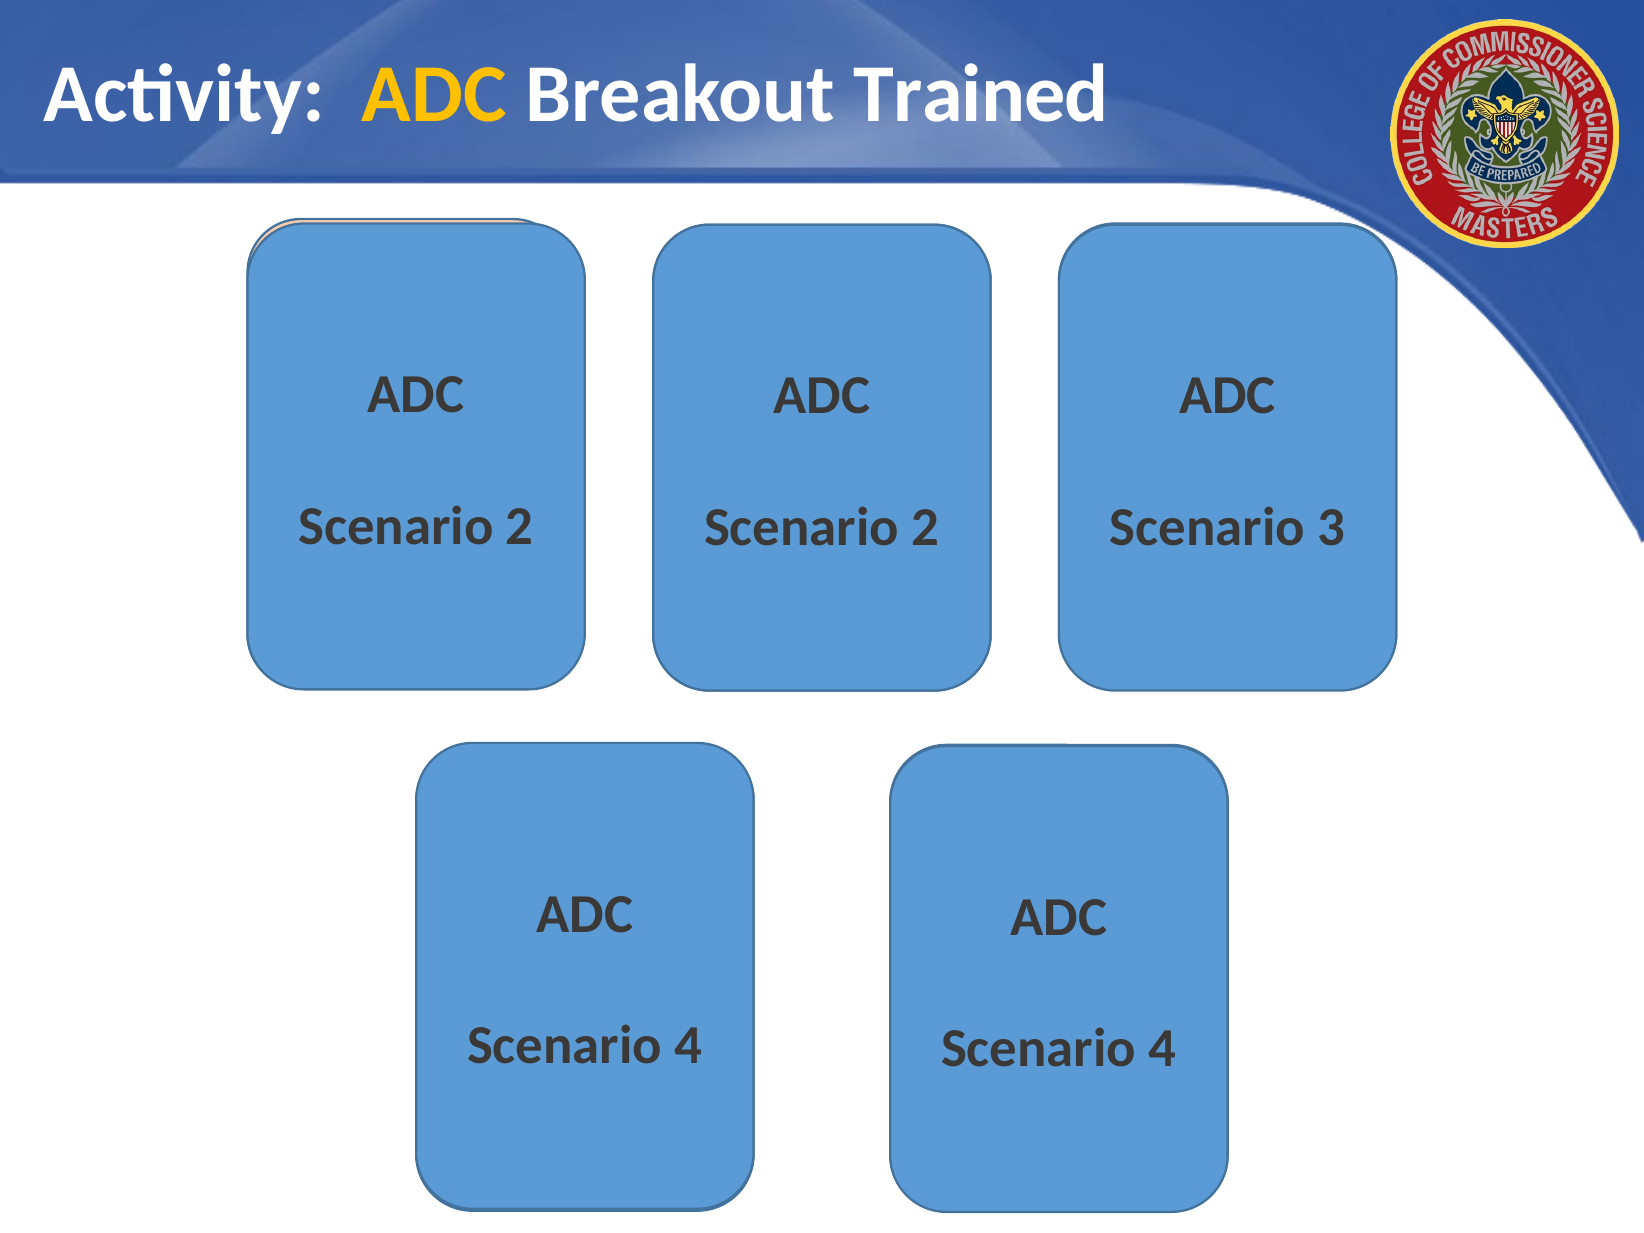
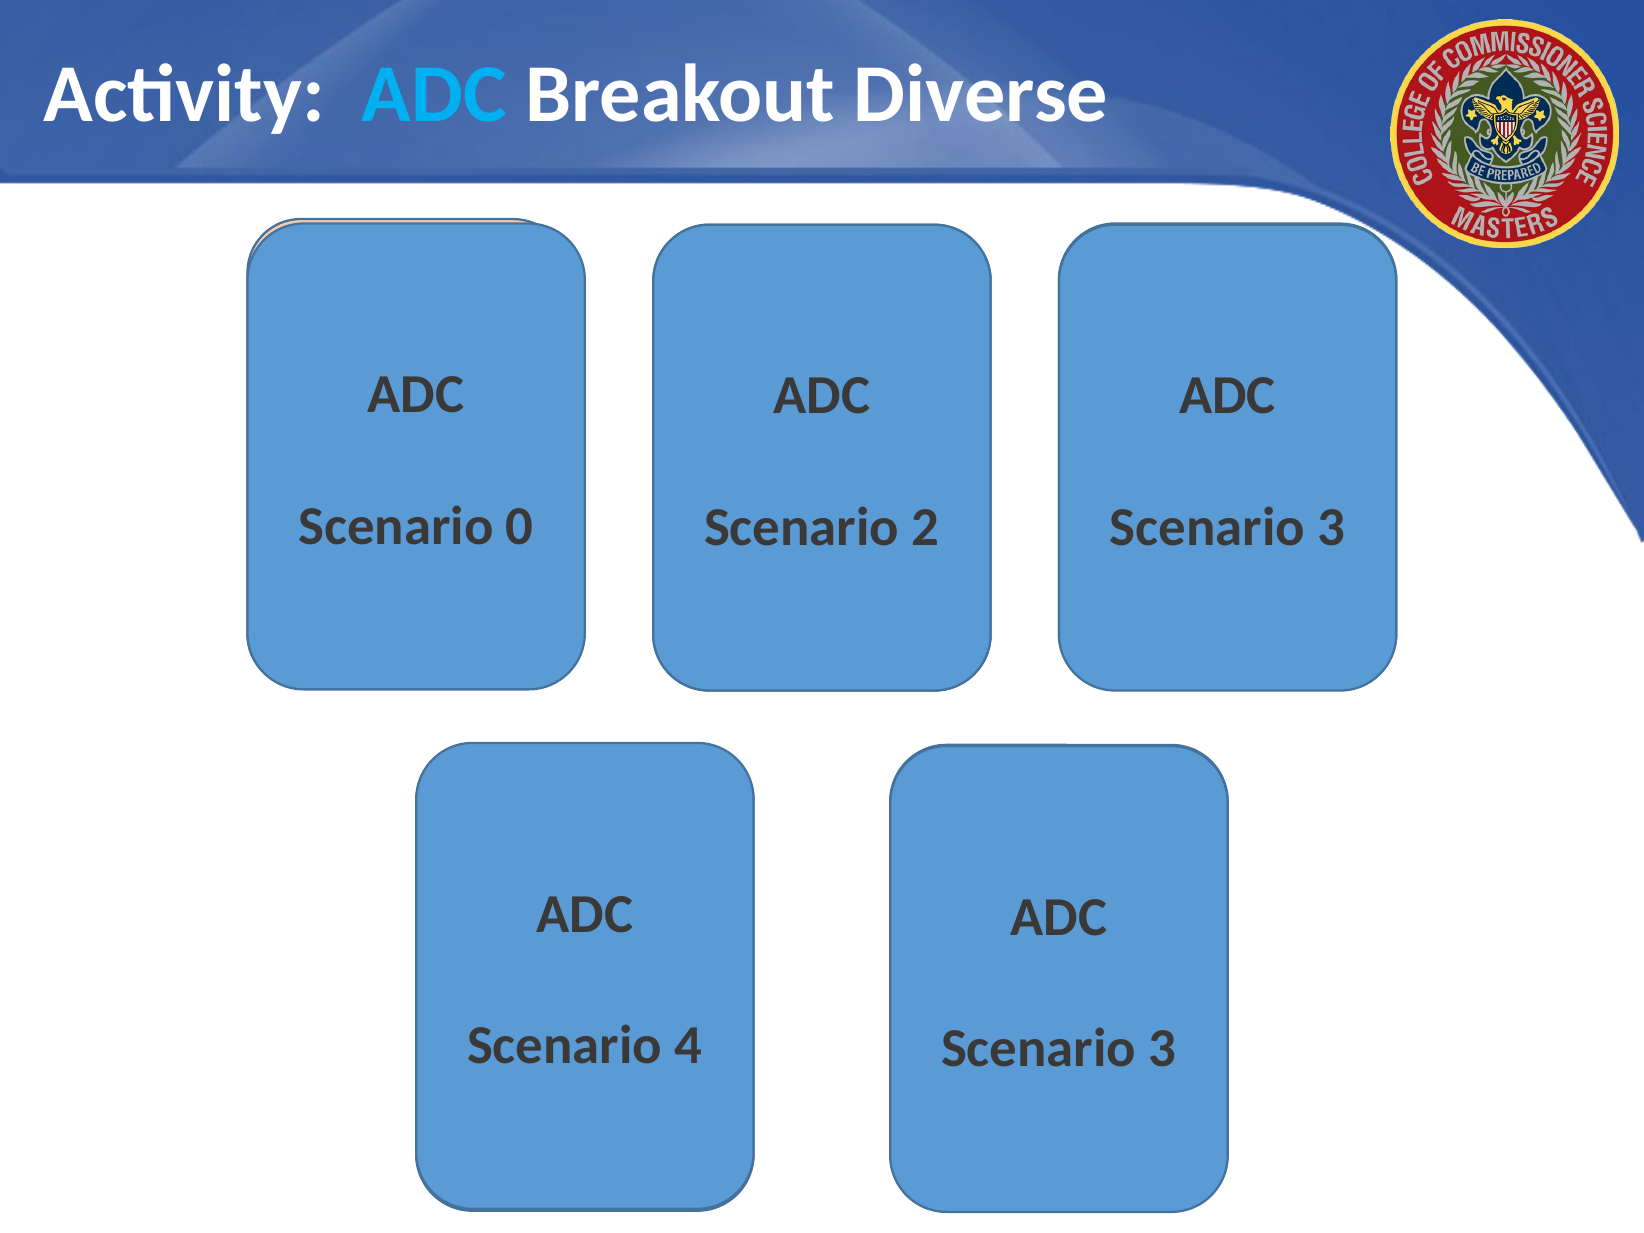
ADC colour: yellow -> light blue (434, 94)
Breakout Trained: Trained -> Diverse (981, 94)
2: 2 -> 0 (520, 526)
4: 4 -> 3 (1162, 1049)
